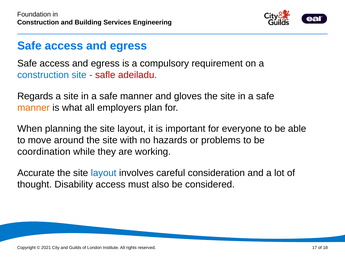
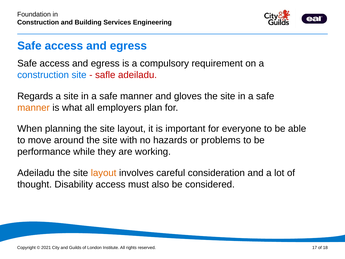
coordination: coordination -> performance (44, 152)
Accurate: Accurate -> Adeiladu (36, 173)
layout colour: blue -> orange (104, 173)
